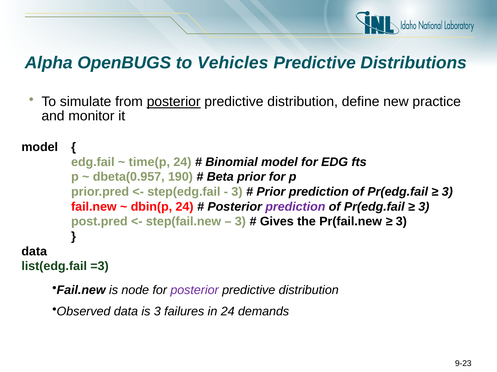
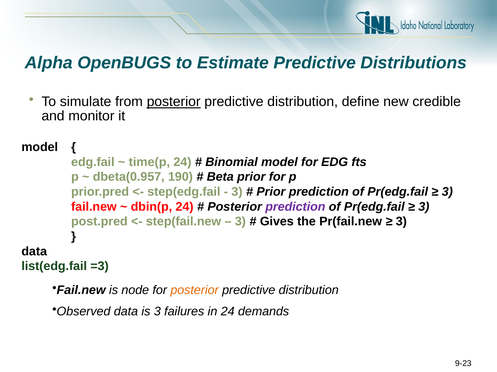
Vehicles: Vehicles -> Estimate (233, 63)
practice: practice -> credible (437, 102)
posterior colour: purple -> orange (195, 291)
